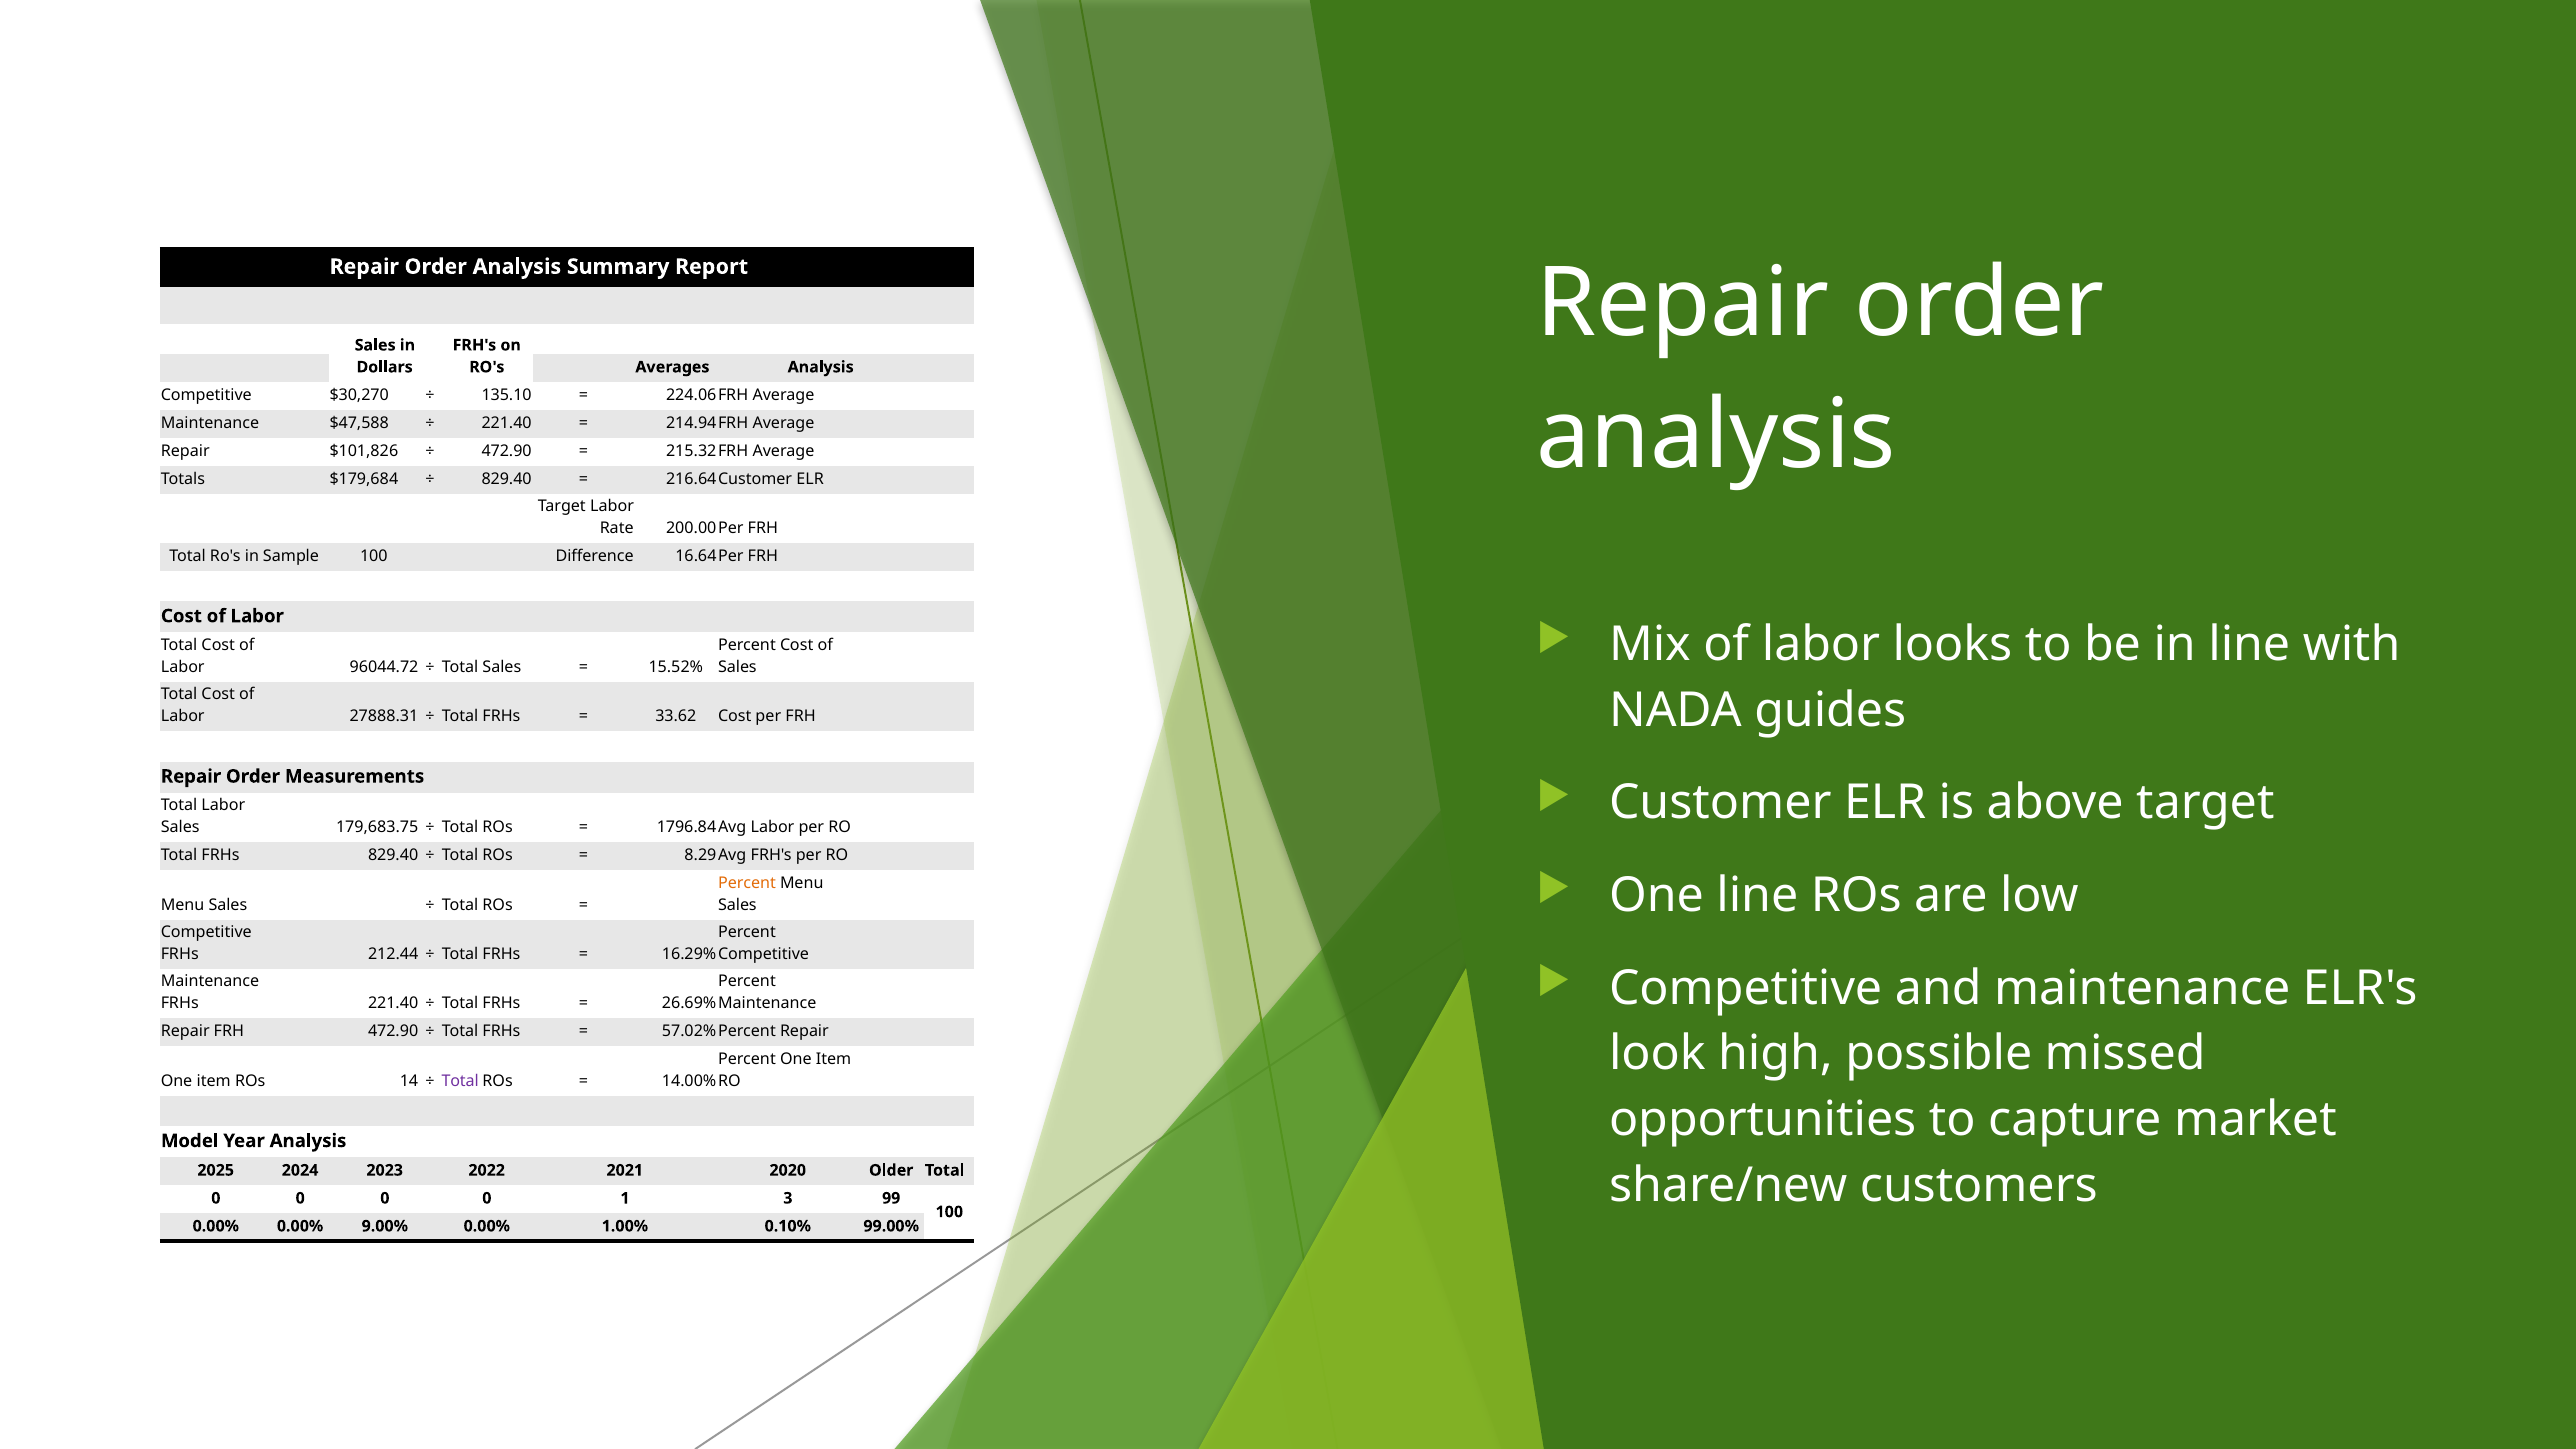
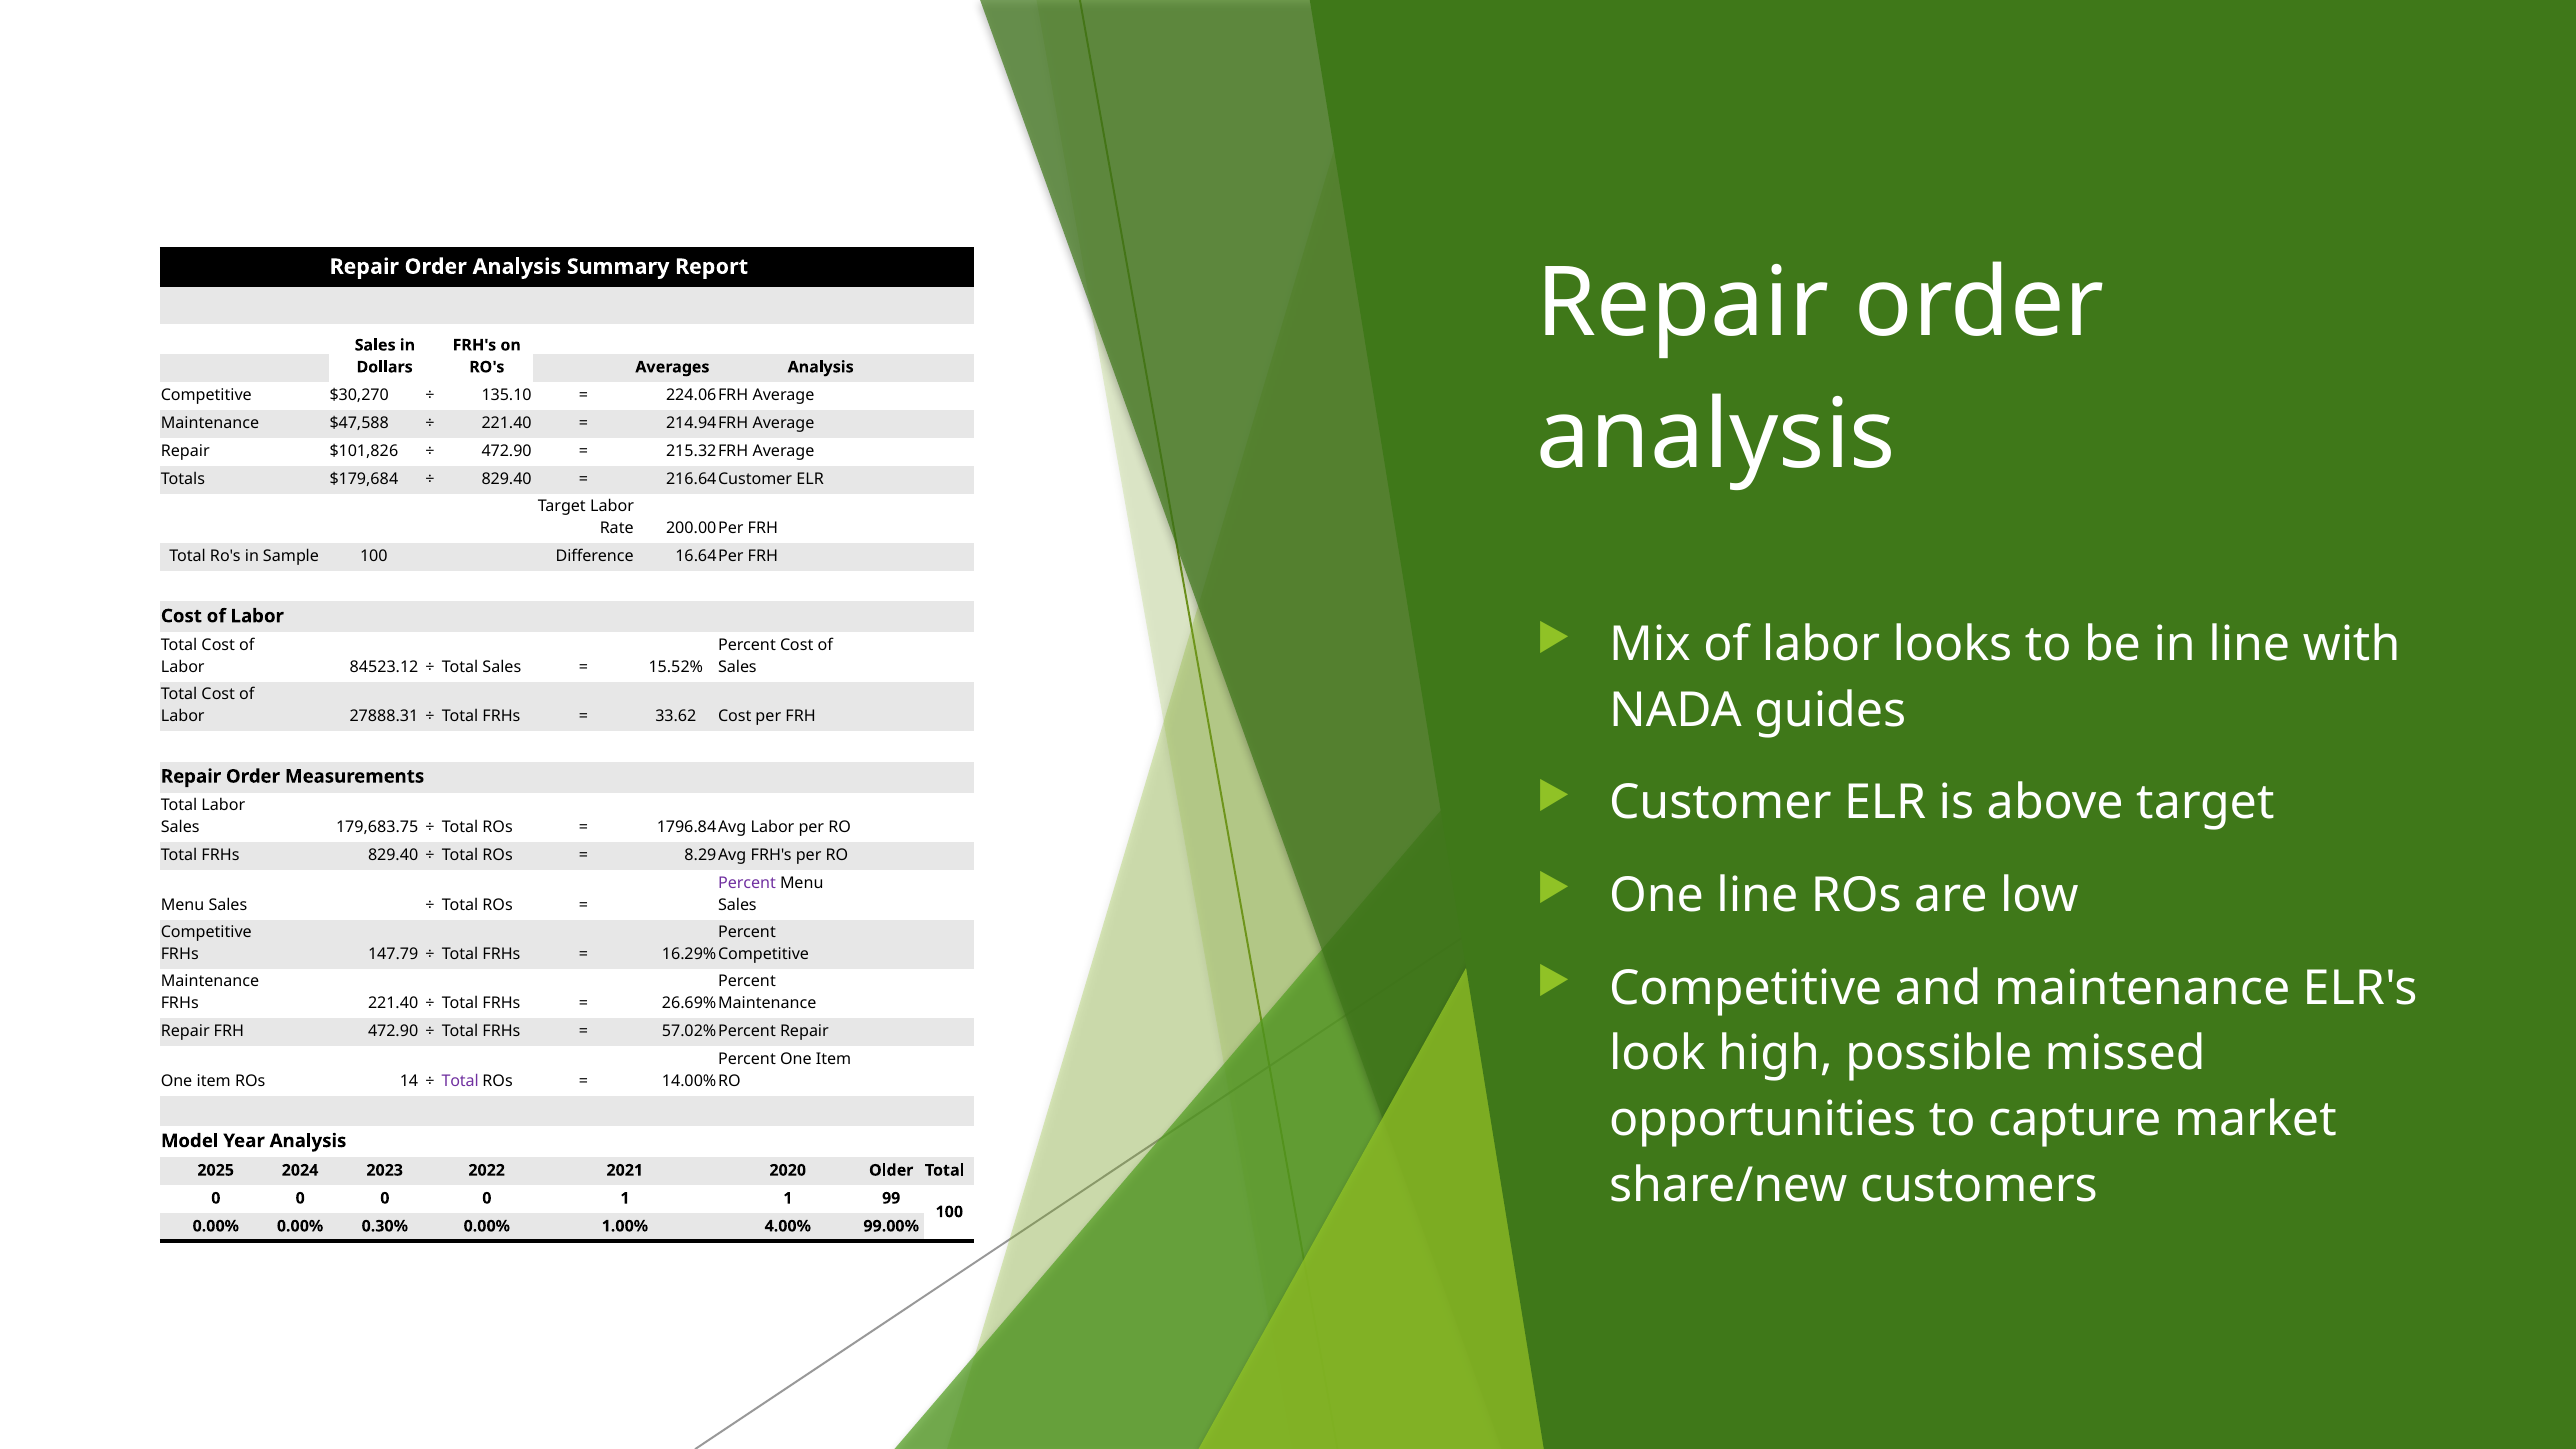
96044.72: 96044.72 -> 84523.12 (384, 667)
Percent colour: orange -> purple (747, 883)
212.44: 212.44 -> 147.79 (393, 954)
1 3: 3 -> 1 (788, 1198)
9.00%: 9.00% -> 0.30% (385, 1226)
0.10%: 0.10% -> 4.00% (788, 1226)
